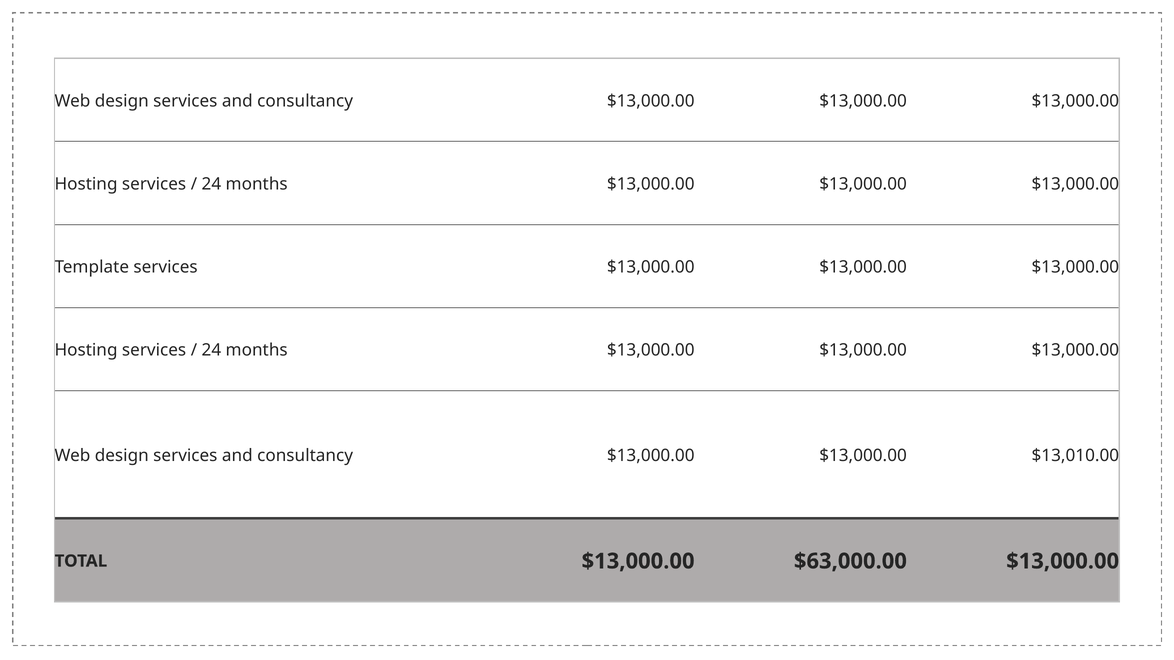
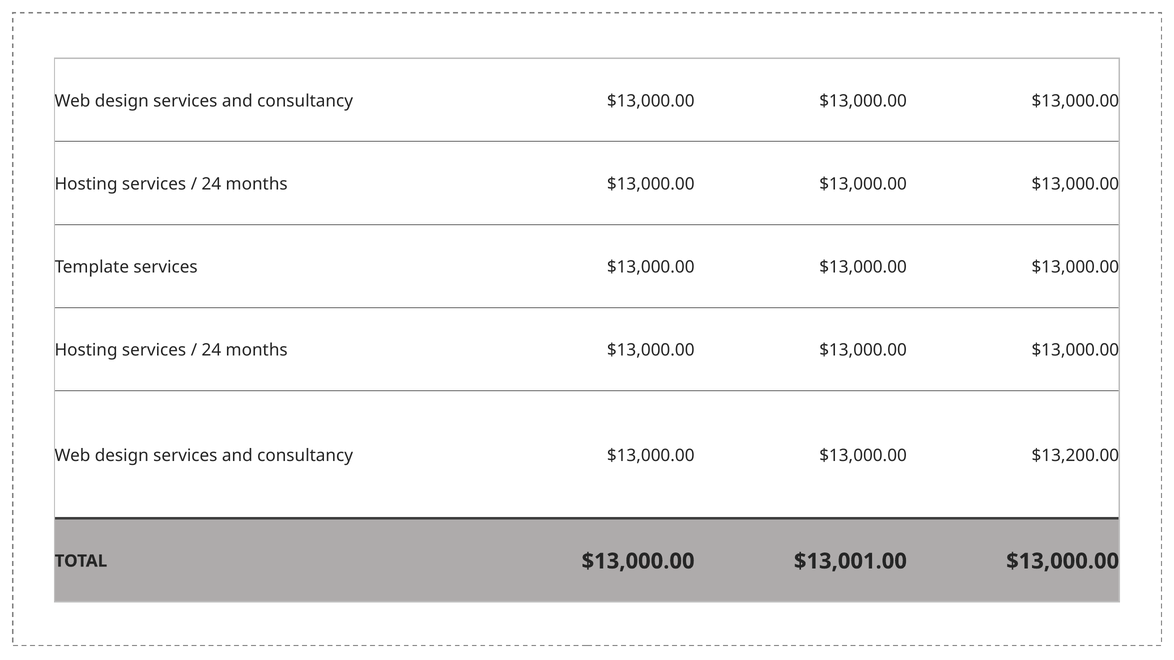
$13,010.00: $13,010.00 -> $13,200.00 (1075, 456)
$63,000.00: $63,000.00 -> $13,001.00 (850, 562)
